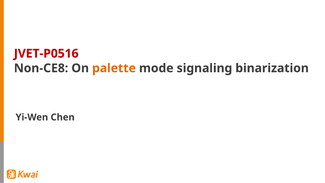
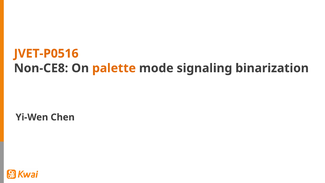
JVET-P0516 colour: red -> orange (46, 53)
